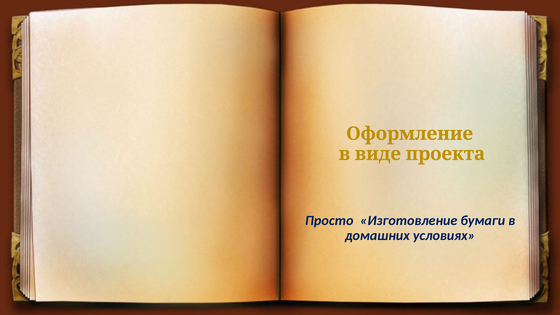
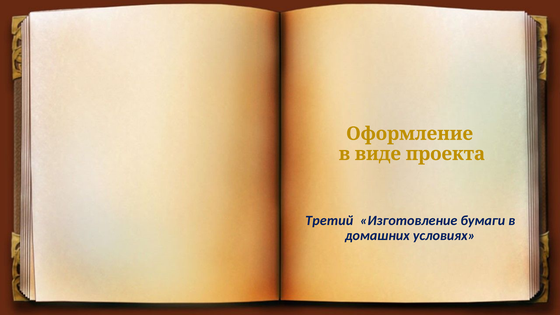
Просто: Просто -> Третий (329, 220)
